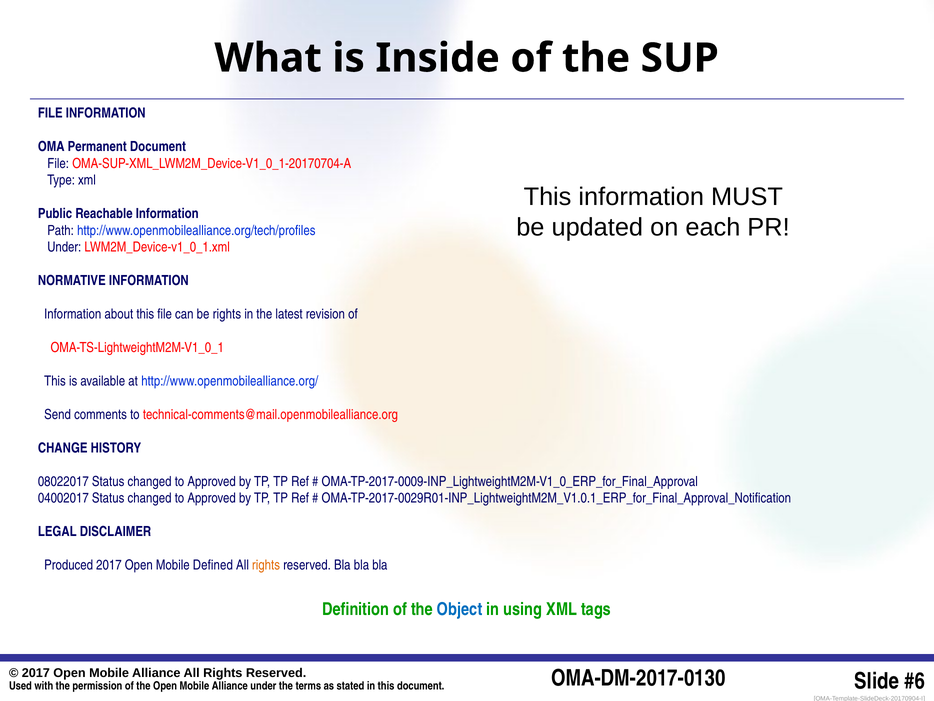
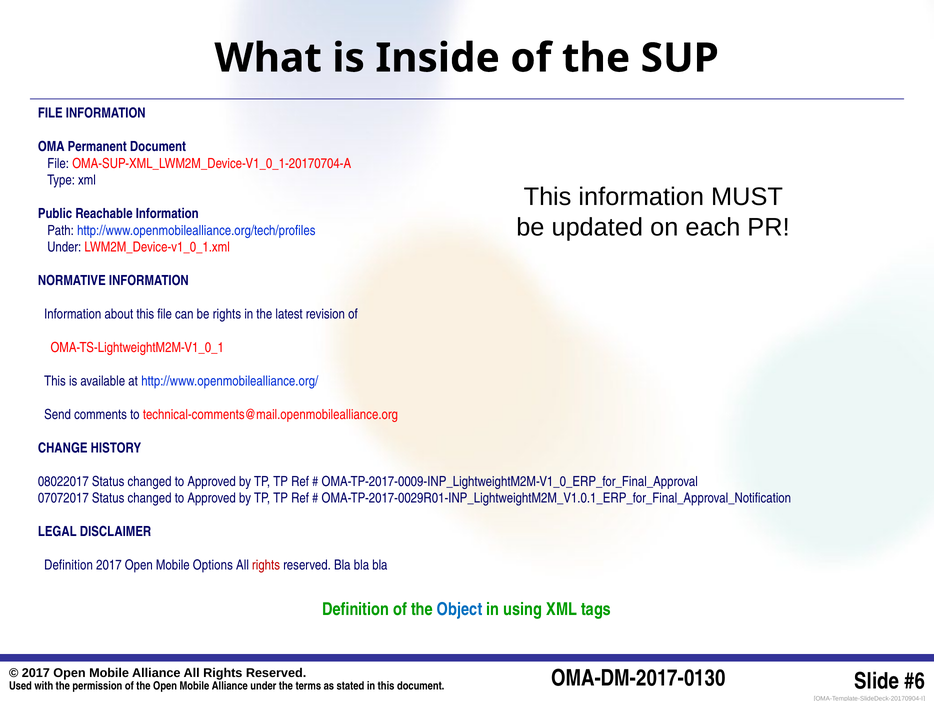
04002017: 04002017 -> 07072017 (63, 498)
Produced: Produced -> Definition (69, 565)
Defined: Defined -> Options (213, 565)
rights colour: orange -> red (266, 565)
